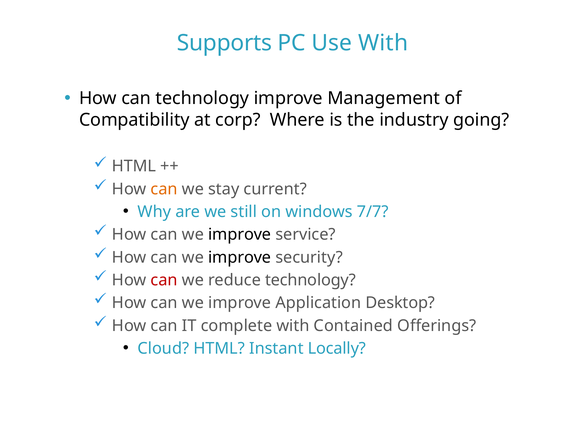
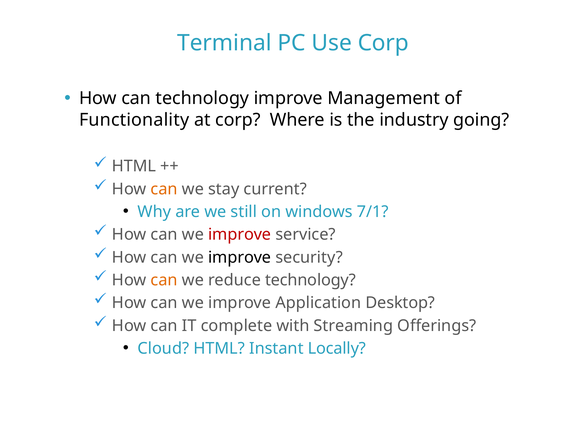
Supports: Supports -> Terminal (224, 43)
Use With: With -> Corp (383, 43)
Compatibility: Compatibility -> Functionality (134, 120)
7/7: 7/7 -> 7/1 (373, 212)
improve colour: black -> red (240, 235)
can colour: red -> orange (164, 280)
Contained: Contained -> Streaming (353, 326)
